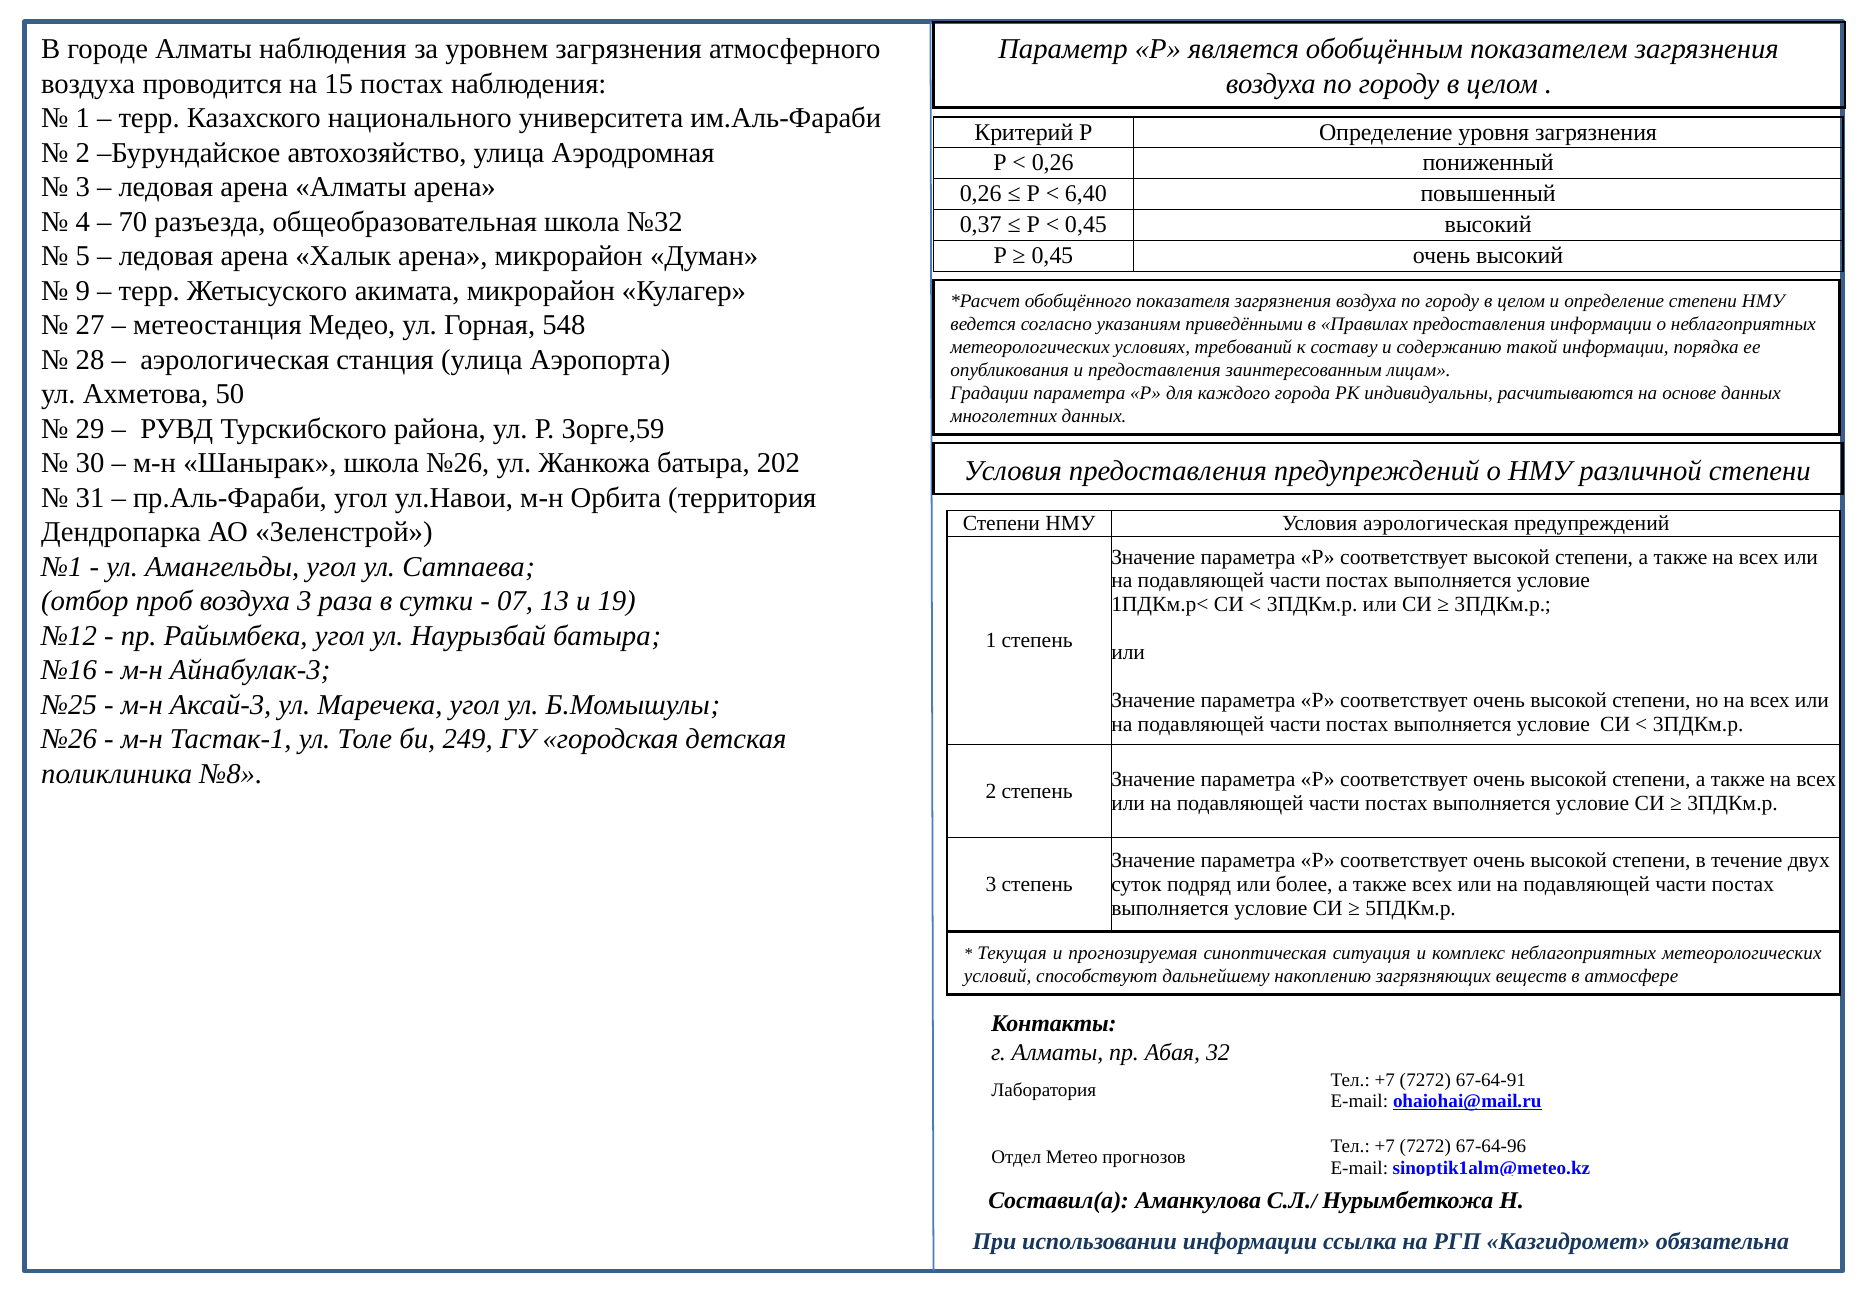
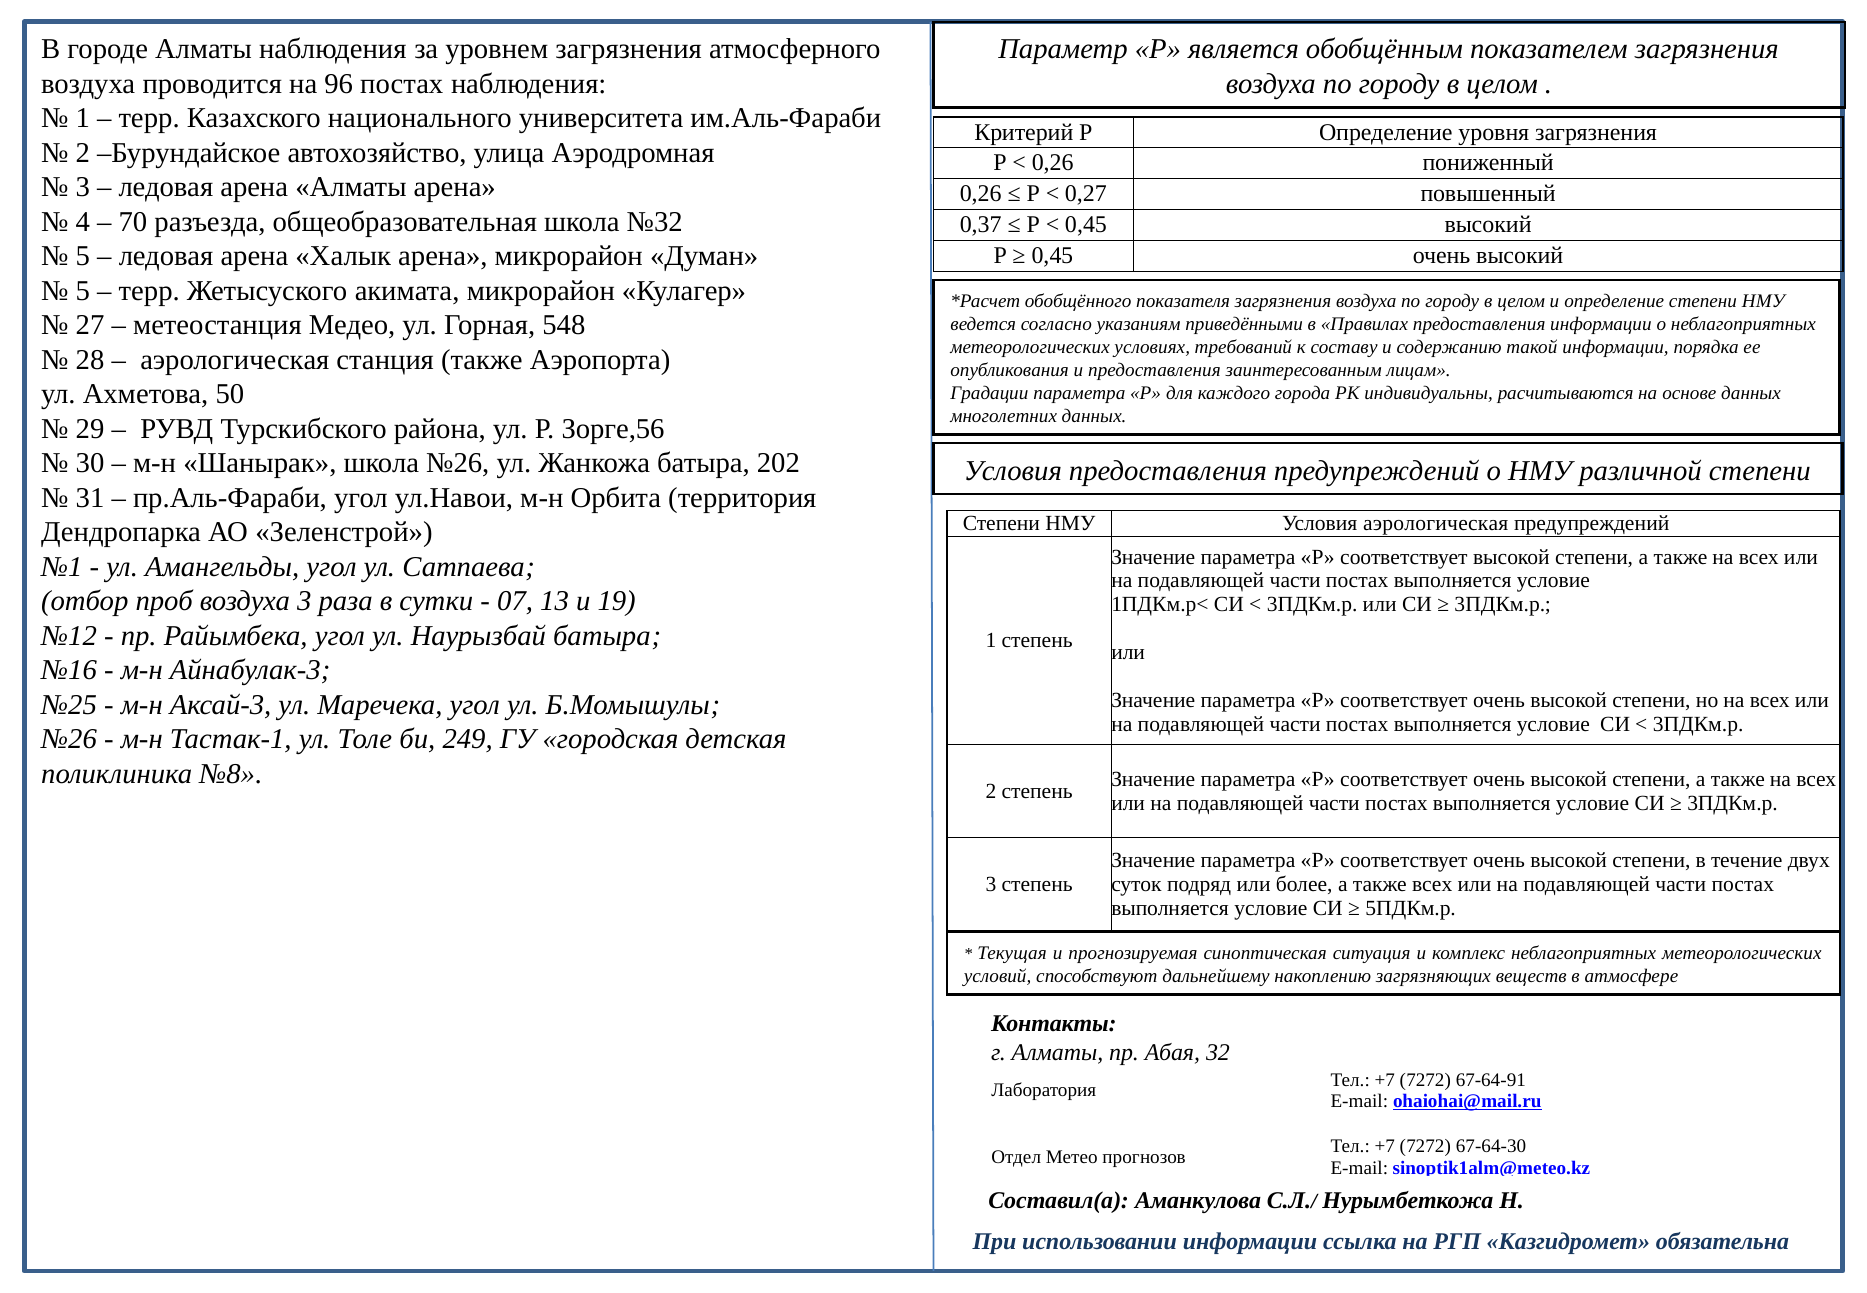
15: 15 -> 96 (339, 84)
6,40: 6,40 -> 0,27 (1086, 194)
9: 9 -> 5 (83, 291)
станция улица: улица -> также (482, 360)
Зорге,59: Зорге,59 -> Зорге,56 (613, 429)
67-64-96: 67-64-96 -> 67-64-30 (1491, 1146)
